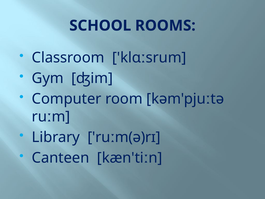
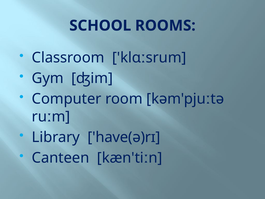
ruːm(ə)rɪ: ruːm(ə)rɪ -> have(ə)rɪ (124, 137)
